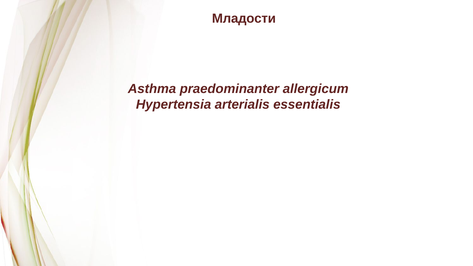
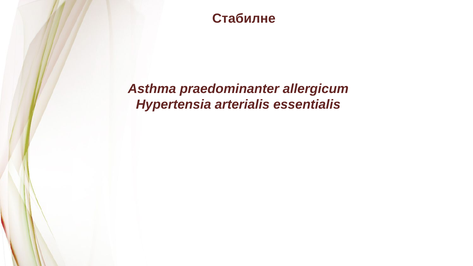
Младости: Младости -> Стабилнe (244, 19)
